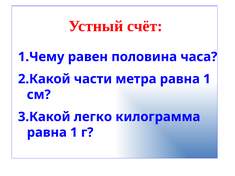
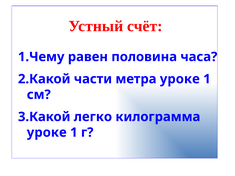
метра равна: равна -> уроке (180, 79)
равна: равна -> уроке (47, 133)
